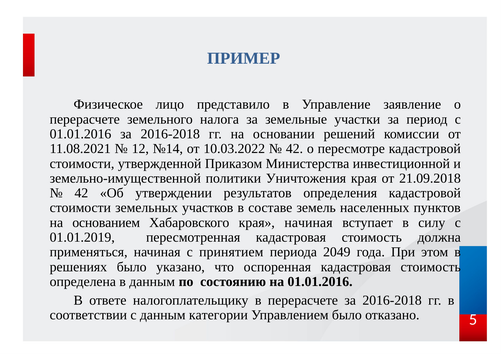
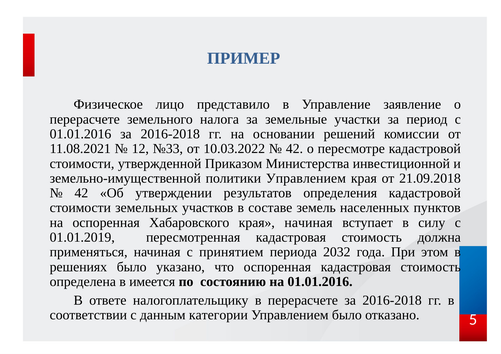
№14: №14 -> №33 (168, 149)
политики Уничтожения: Уничтожения -> Управлением (306, 178)
на основанием: основанием -> оспоренная (106, 223)
2049: 2049 -> 2032 (337, 252)
в данным: данным -> имеется (152, 282)
